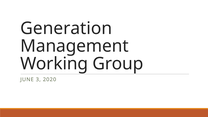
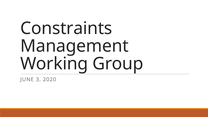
Generation: Generation -> Constraints (66, 28)
